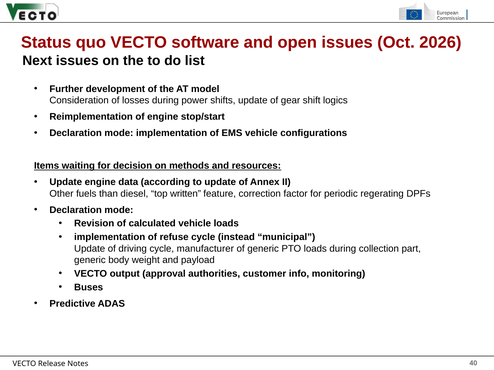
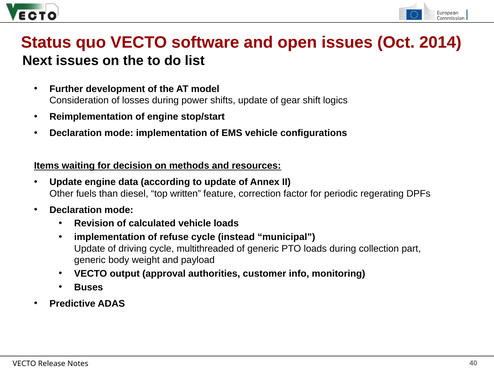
2026: 2026 -> 2014 (440, 42)
manufacturer: manufacturer -> multithreaded (205, 249)
